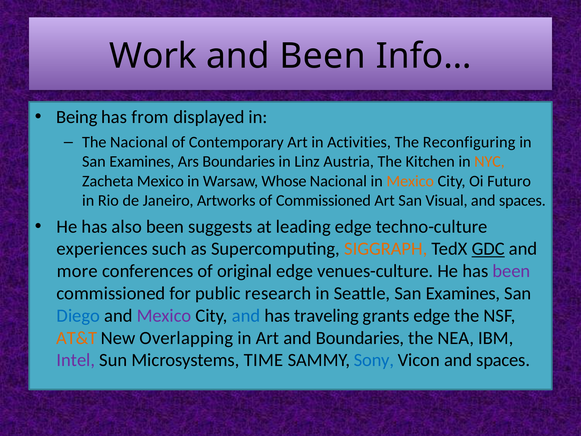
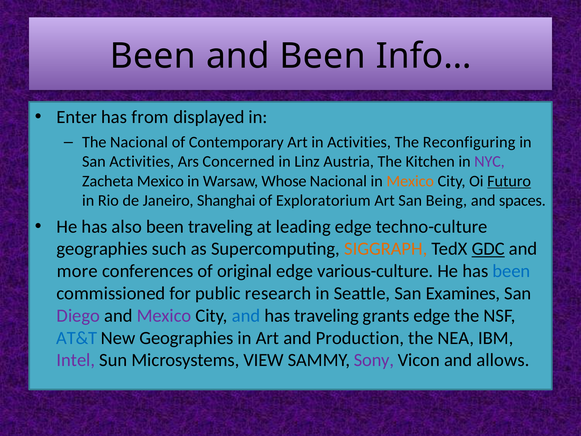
Work: Work -> Been (153, 56)
Being: Being -> Enter (77, 117)
Examines: Examines -> Activities (142, 162)
Ars Boundaries: Boundaries -> Concerned (239, 162)
NYC colour: orange -> purple (489, 162)
Futuro underline: none -> present (509, 181)
Artworks: Artworks -> Shanghai (226, 200)
of Commissioned: Commissioned -> Exploratorium (323, 200)
Visual: Visual -> Being (446, 200)
been suggests: suggests -> traveling (220, 226)
experiences: experiences -> geographies (102, 249)
venues-culture: venues-culture -> various-culture (375, 271)
been colour: purple -> blue (511, 271)
Diego colour: blue -> purple (78, 315)
AT&T colour: orange -> blue (77, 338)
New Overlapping: Overlapping -> Geographies (186, 338)
and Boundaries: Boundaries -> Production (360, 338)
TIME: TIME -> VIEW (264, 360)
Sony colour: blue -> purple (374, 360)
Vicon and spaces: spaces -> allows (503, 360)
